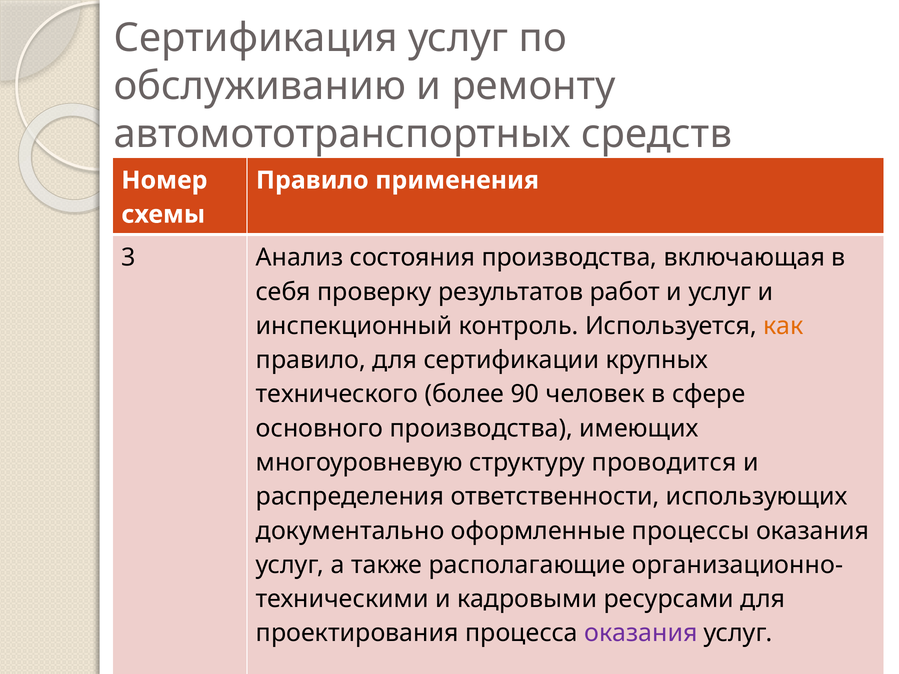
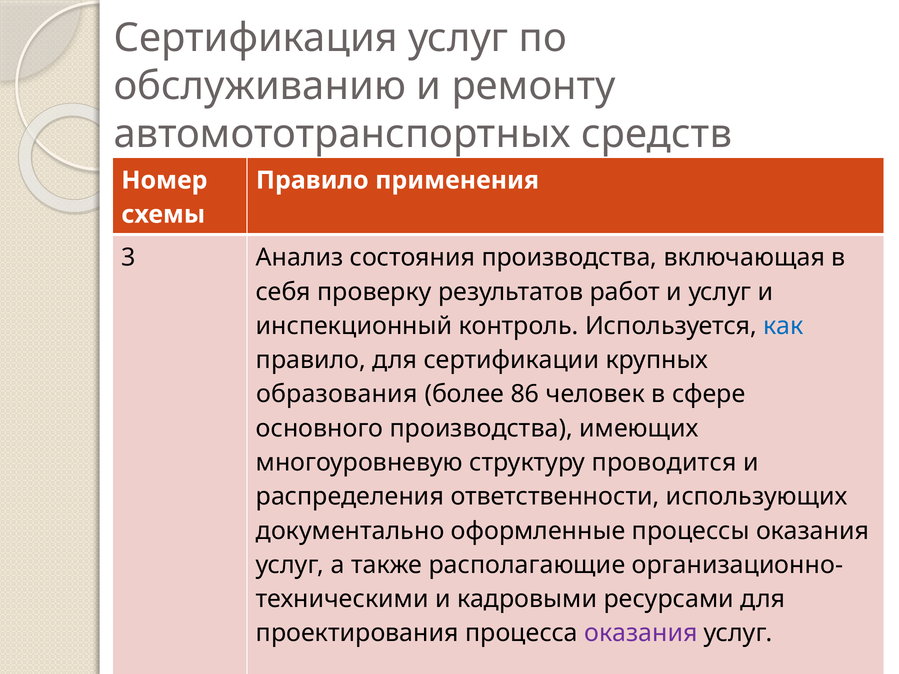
как colour: orange -> blue (783, 326)
технического: технического -> образования (337, 394)
90: 90 -> 86 (525, 394)
